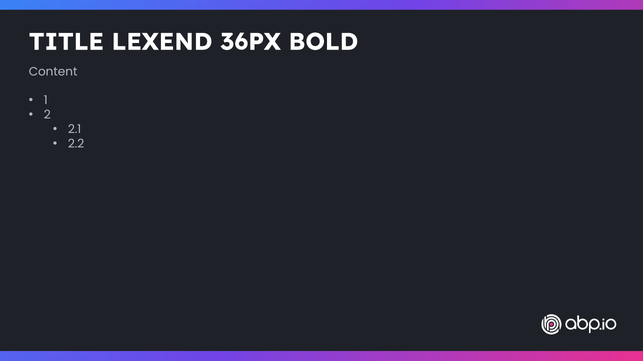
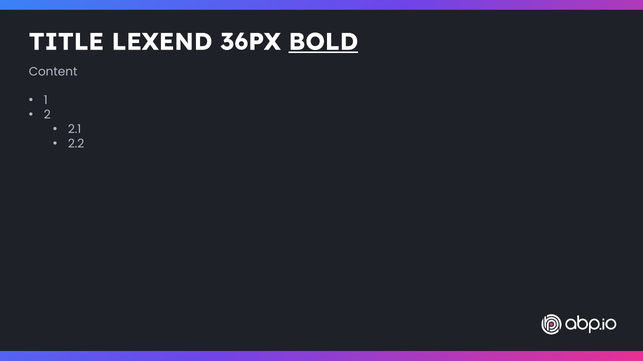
BOLD underline: none -> present (323, 42)
